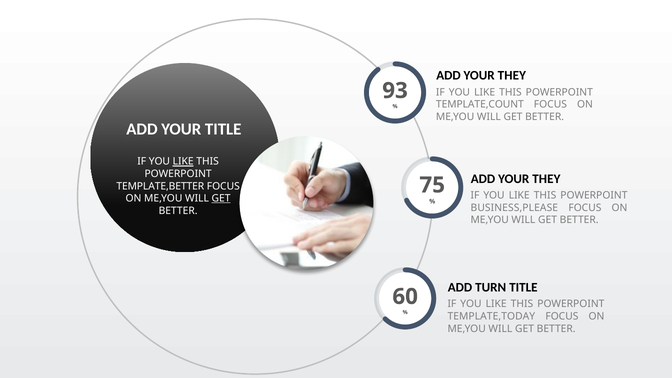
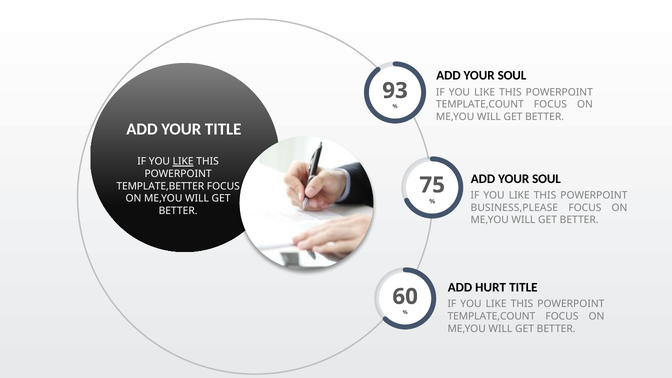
THEY: THEY -> SOUL (512, 76)
THEY: THEY -> SOUL (547, 179)
GET underline: present -> none (221, 199)
TURN: TURN -> HURT (491, 287)
TEMPLATE,TODAY: TEMPLATE,TODAY -> TEMPLATE,COUNT (491, 316)
